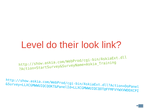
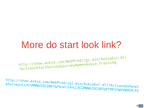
Level: Level -> More (32, 45)
their: their -> start (69, 45)
